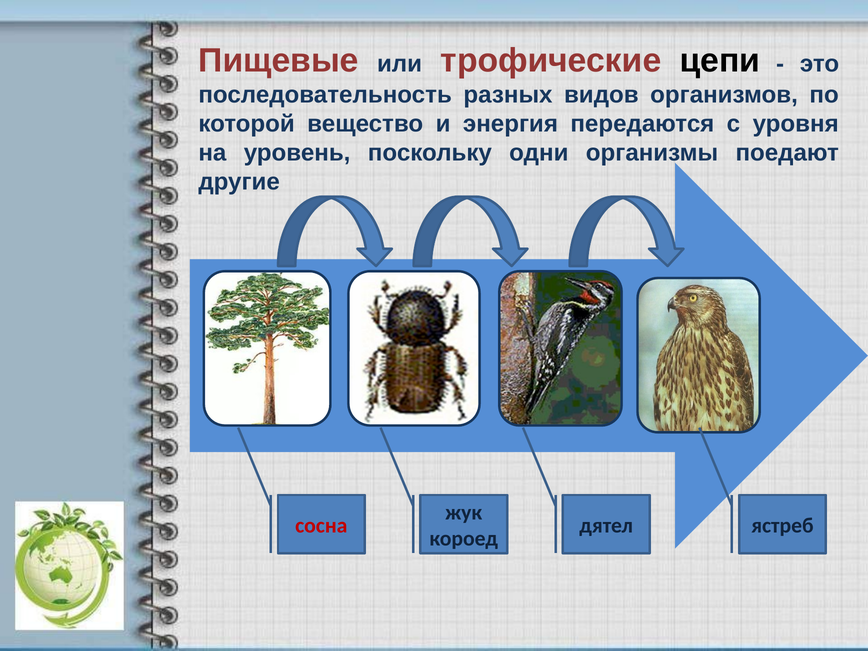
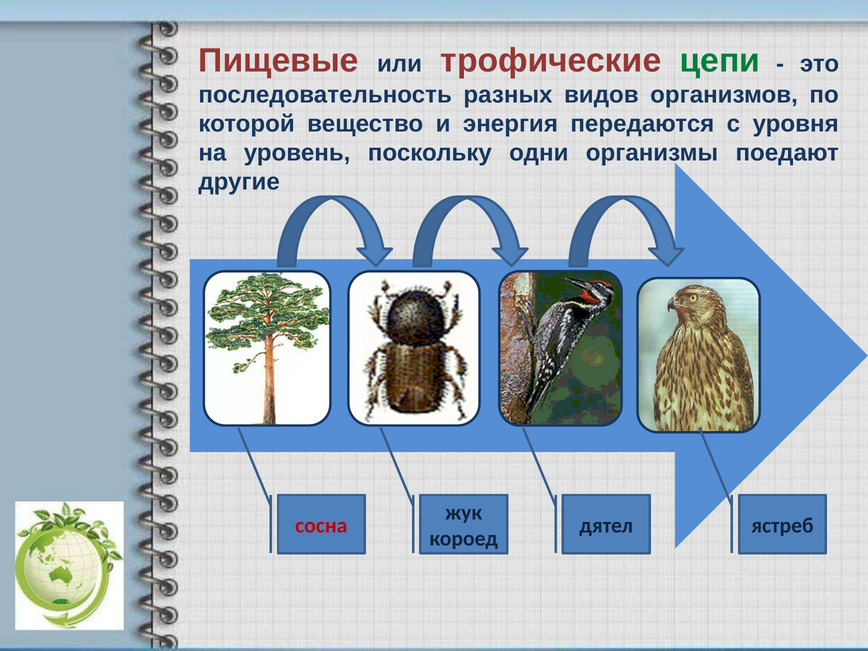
цепи colour: black -> green (720, 61)
